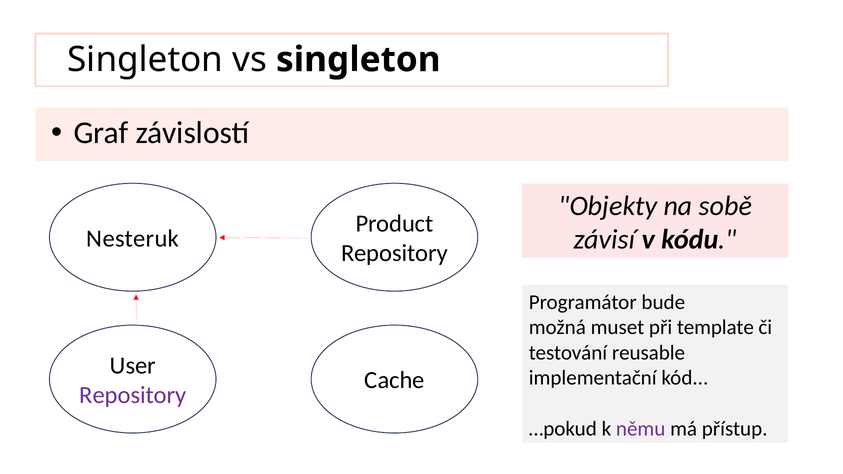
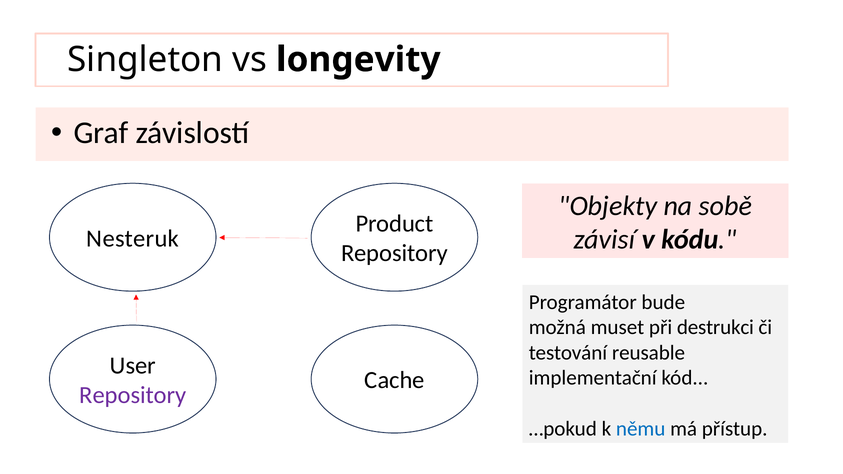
vs singleton: singleton -> longevity (358, 60)
template: template -> destrukci (715, 328)
němu colour: purple -> blue (641, 429)
